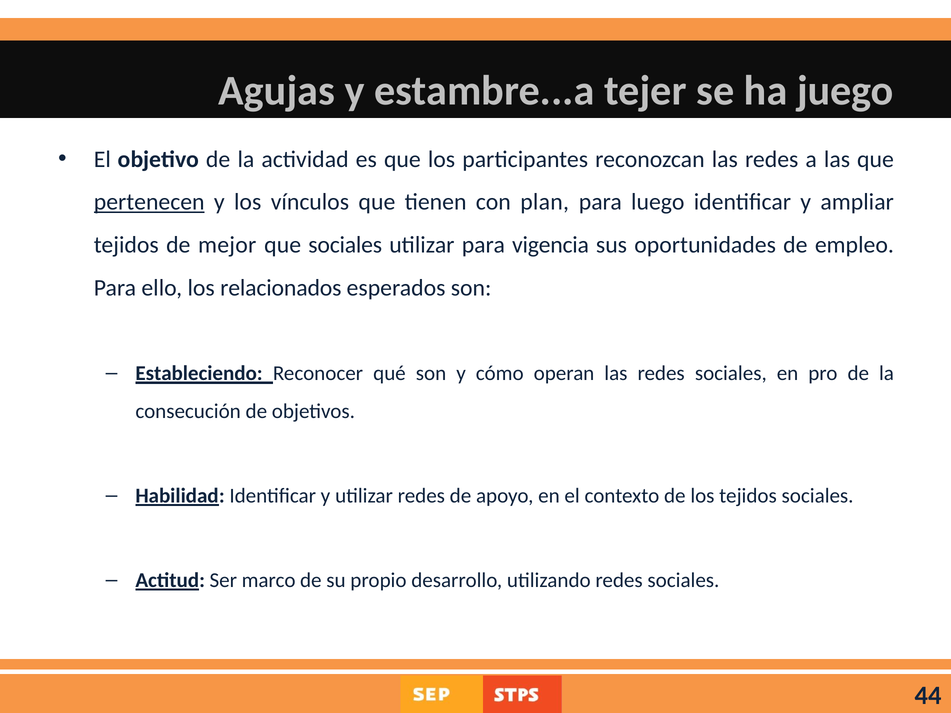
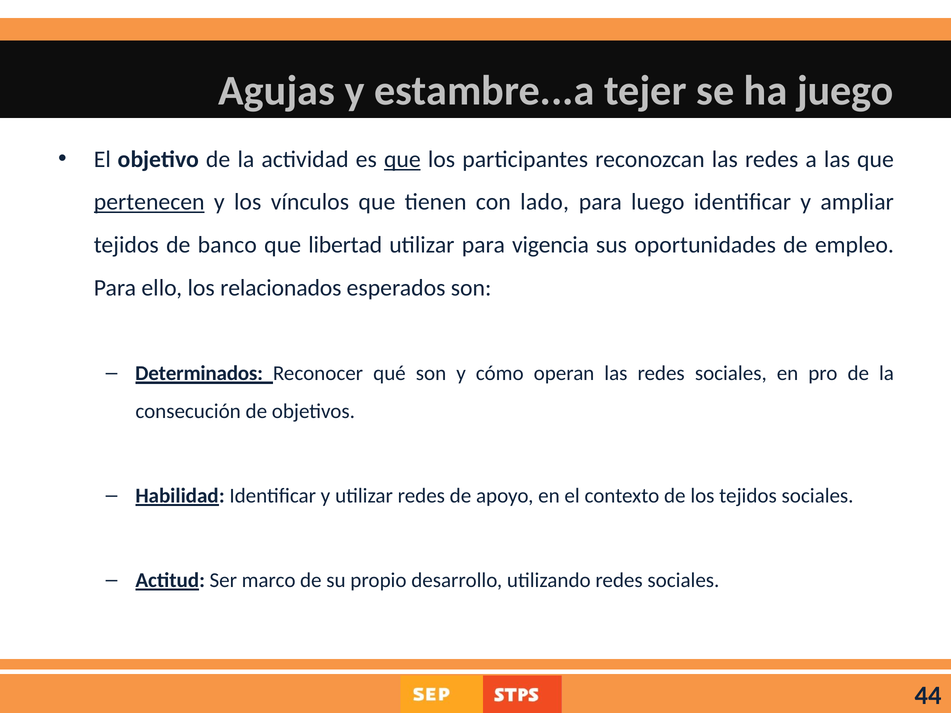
que underline: none -> present (402, 159)
plan: plan -> lado (545, 202)
mejor: mejor -> banco (227, 245)
que sociales: sociales -> libertad (345, 245)
Estableciendo: Estableciendo -> Determinados (199, 374)
